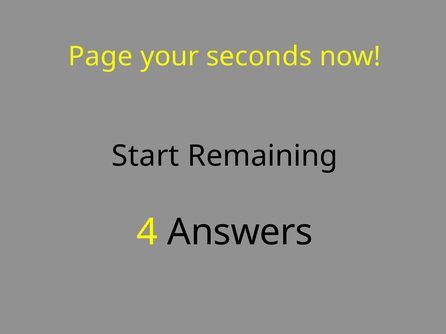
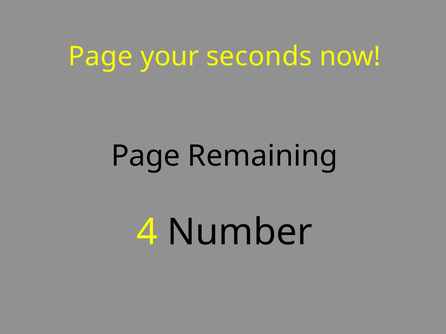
Start: Start -> Page (146, 156)
Answers: Answers -> Number (240, 233)
